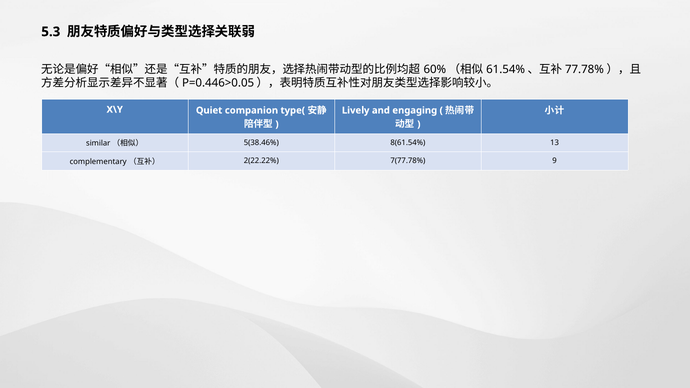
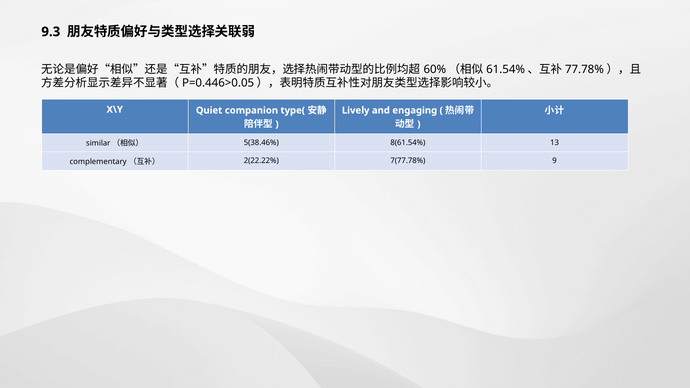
5.3: 5.3 -> 9.3 (51, 32)
